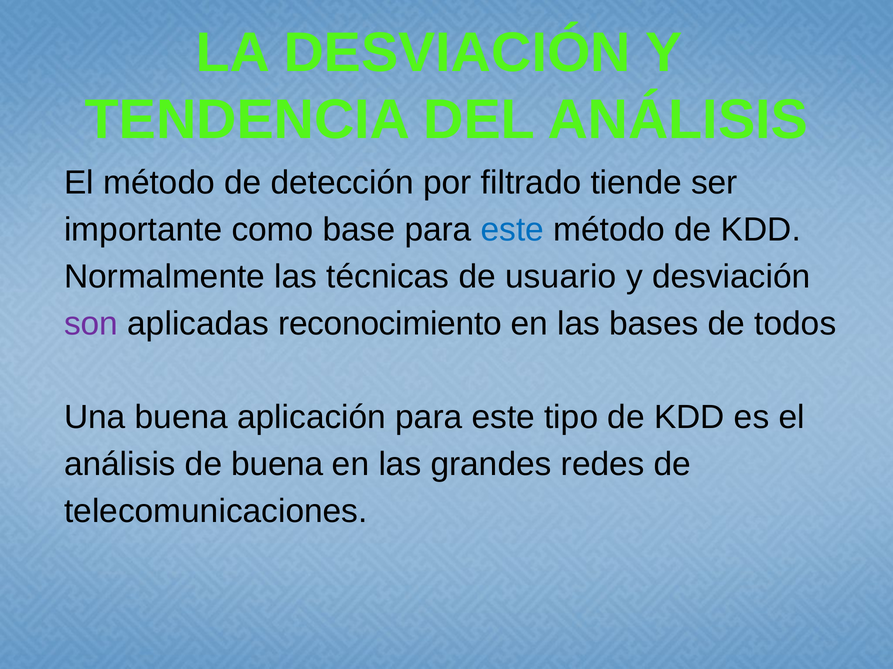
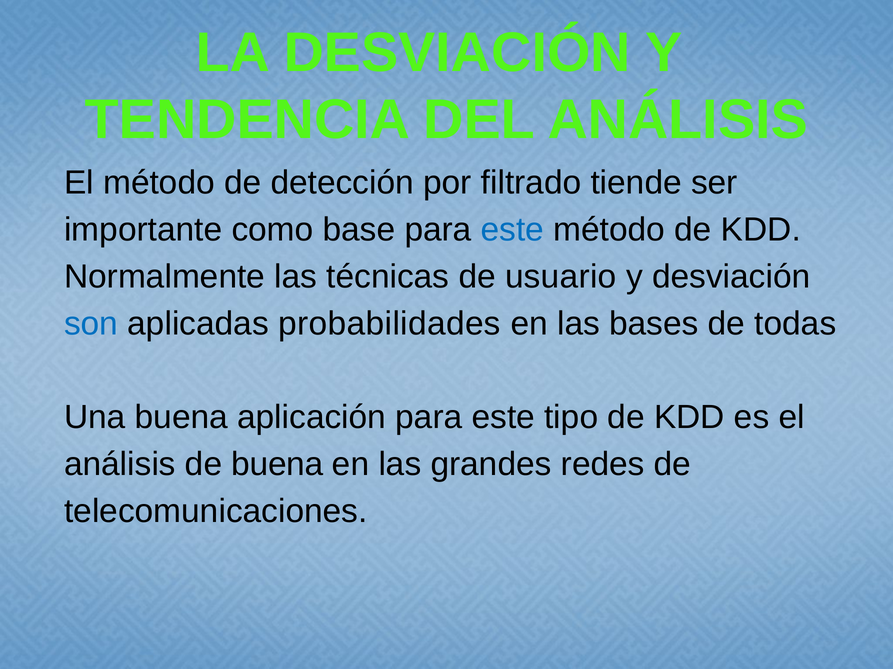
son colour: purple -> blue (91, 324)
reconocimiento: reconocimiento -> probabilidades (390, 324)
todos: todos -> todas (795, 324)
